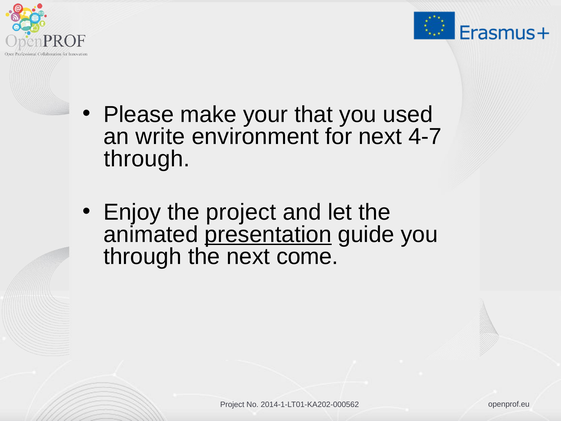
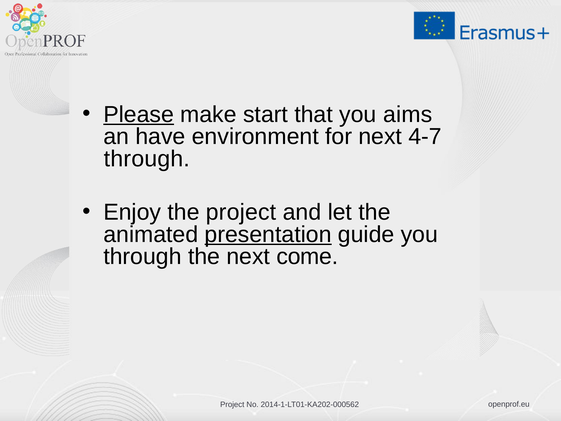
Please underline: none -> present (139, 114)
your: your -> start (266, 114)
used: used -> aims (408, 114)
write: write -> have (160, 137)
